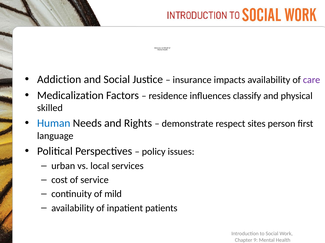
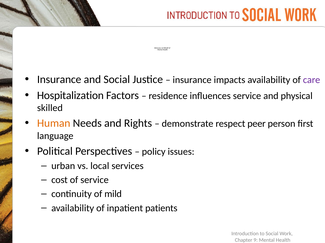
Addiction: Addiction -> Insurance (59, 80)
Medicalization: Medicalization -> Hospitalization (70, 96)
influences classify: classify -> service (247, 96)
Human colour: blue -> orange (54, 124)
sites: sites -> peer (257, 124)
